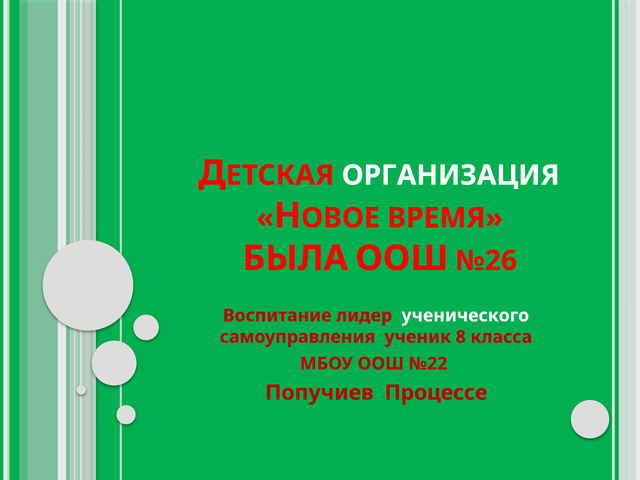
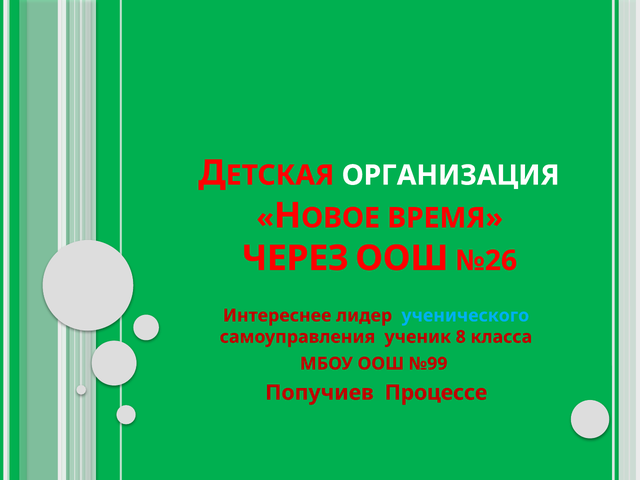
БЫЛА: БЫЛА -> ЧЕРЕЗ (295, 258)
Воспитание: Воспитание -> Интереснее (277, 316)
ученического colour: white -> light blue (465, 316)
№22: №22 -> №99 (428, 364)
